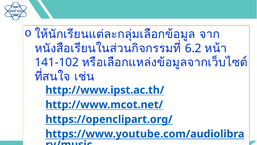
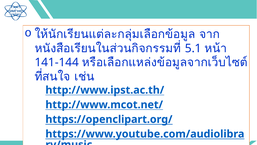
6.2: 6.2 -> 5.1 (193, 48)
141-102: 141-102 -> 141-144 (57, 62)
